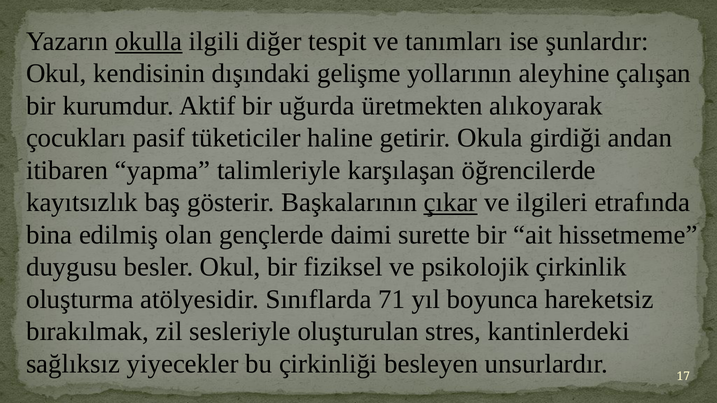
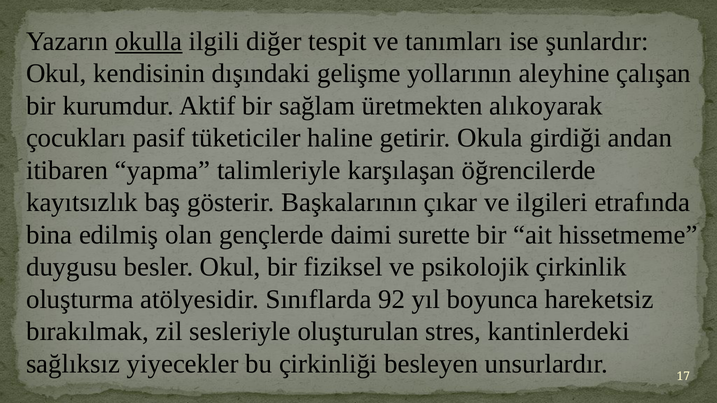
uğurda: uğurda -> sağlam (317, 106)
çıkar underline: present -> none (451, 203)
71: 71 -> 92 (392, 300)
